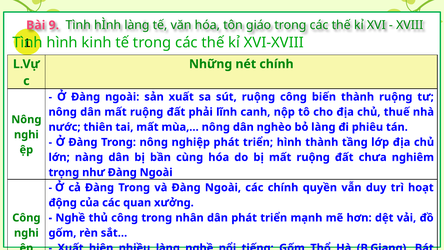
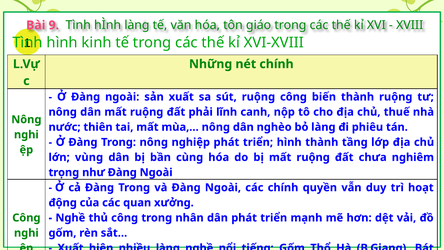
lớn nàng: nàng -> vùng (89, 157)
